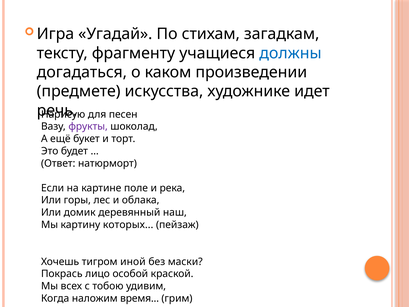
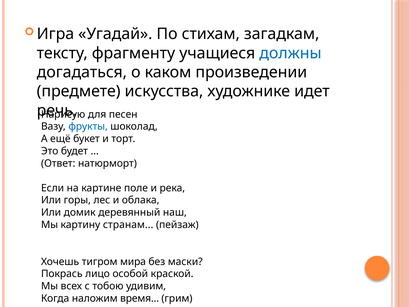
фрукты colour: purple -> blue (88, 126)
которых: которых -> странам (128, 225)
иной: иной -> мира (133, 261)
